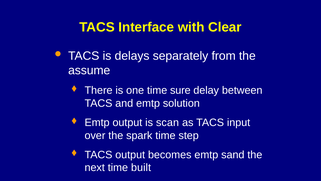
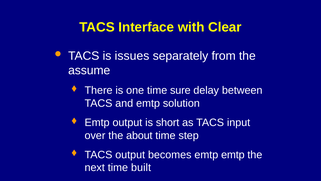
delays: delays -> issues (132, 56)
scan: scan -> short (168, 122)
spark: spark -> about (139, 135)
emtp sand: sand -> emtp (233, 154)
